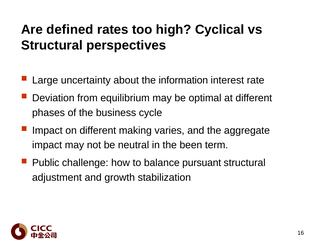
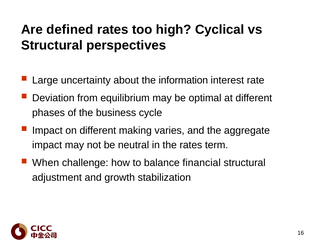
the been: been -> rates (191, 145)
Public: Public -> When (46, 163)
pursuant: pursuant -> financial (202, 163)
